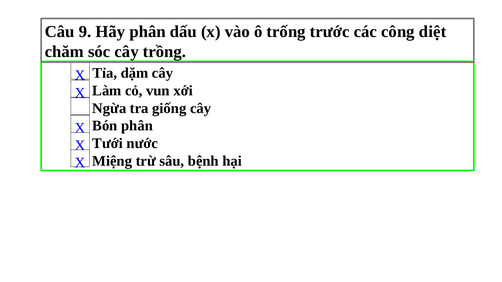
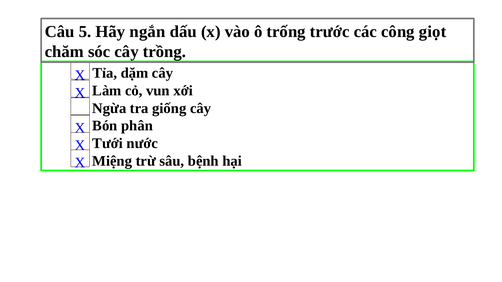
9: 9 -> 5 (85, 32)
Hãy phân: phân -> ngắn (147, 32)
diệt: diệt -> giọt (433, 32)
